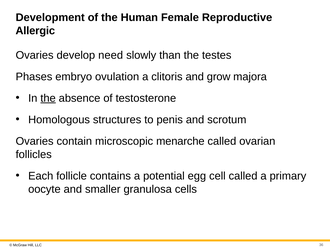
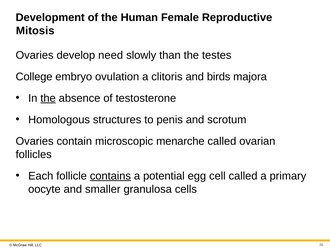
Allergic: Allergic -> Mitosis (35, 31)
Phases: Phases -> College (34, 77)
grow: grow -> birds (219, 77)
contains underline: none -> present (110, 176)
